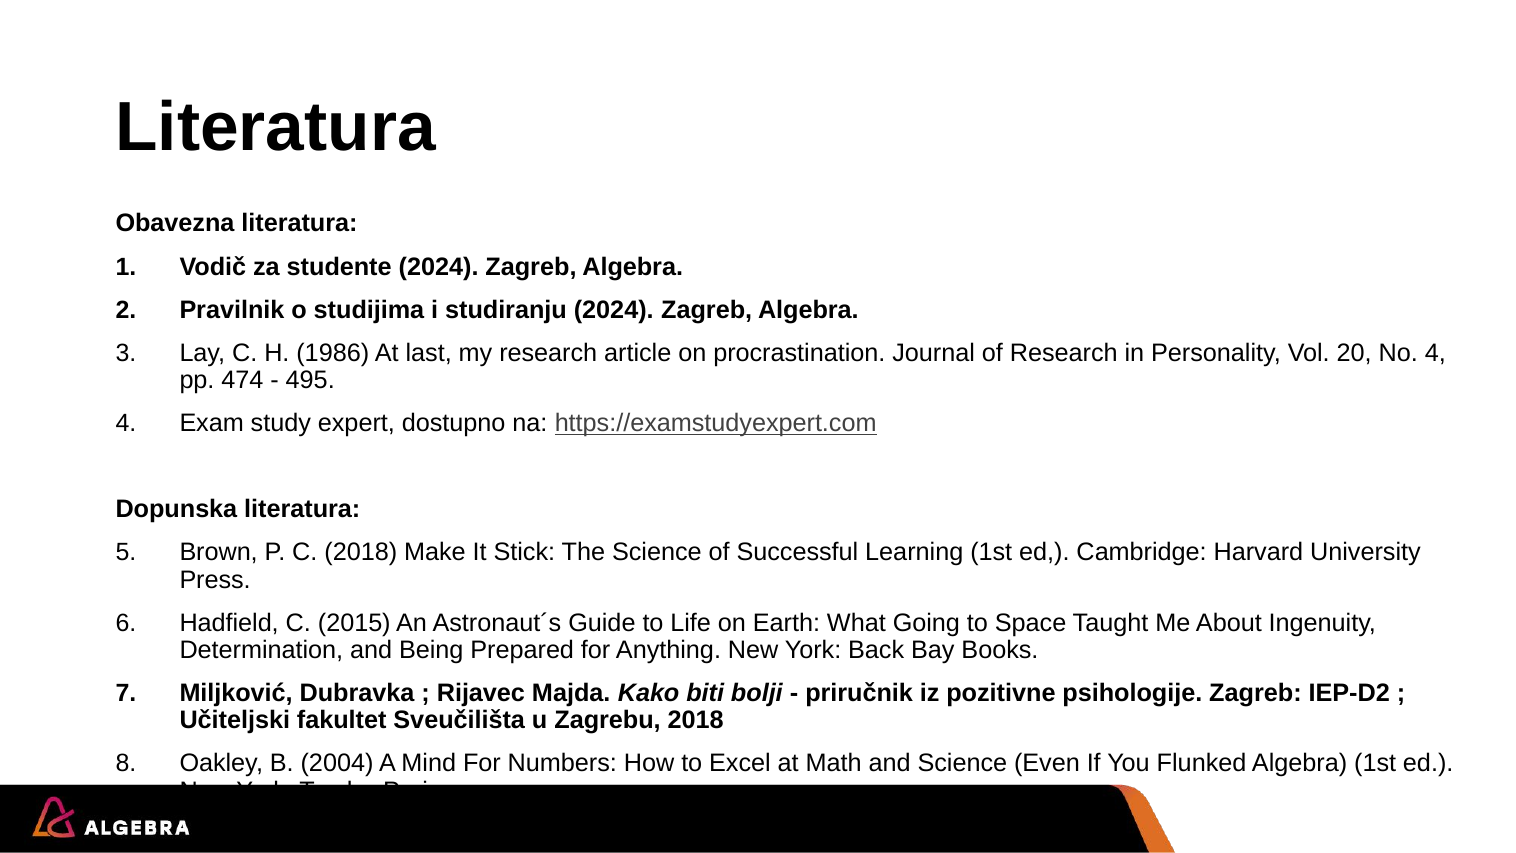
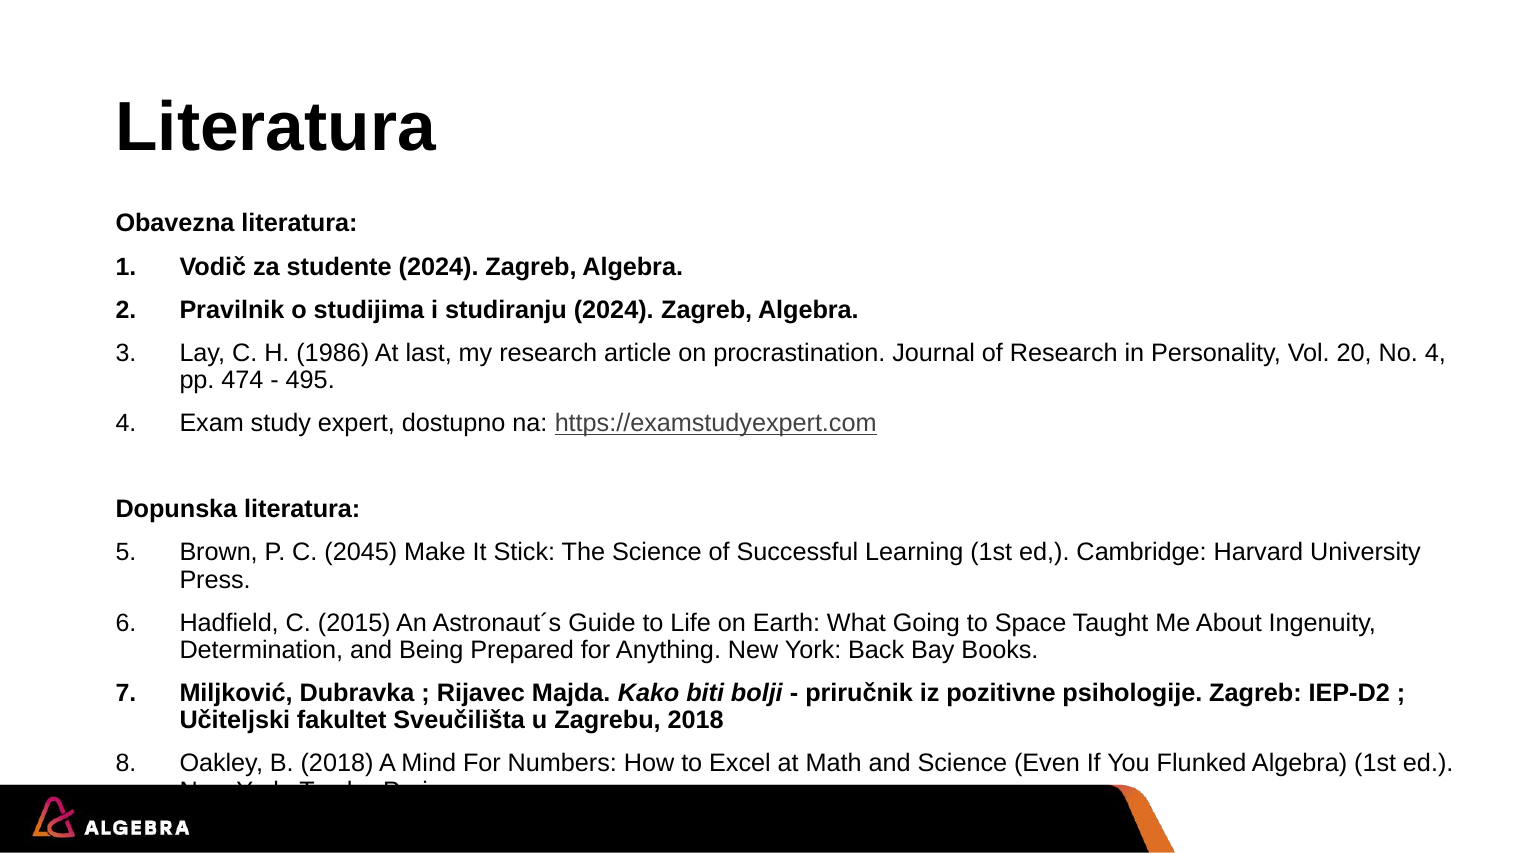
C 2018: 2018 -> 2045 (361, 552)
B 2004: 2004 -> 2018 (337, 763)
